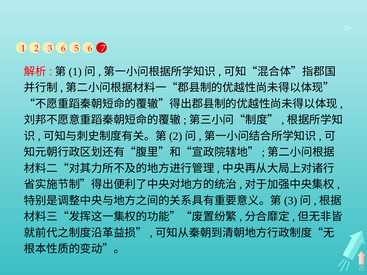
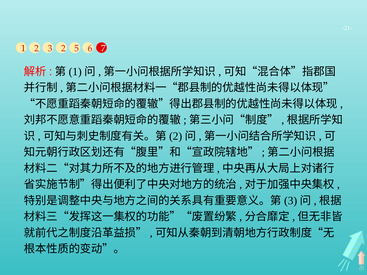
3 6: 6 -> 2 (63, 48)
